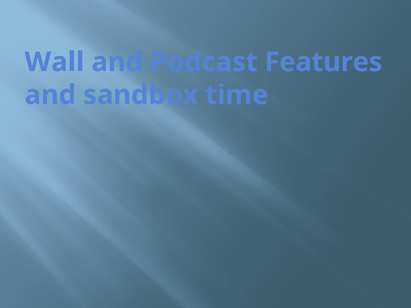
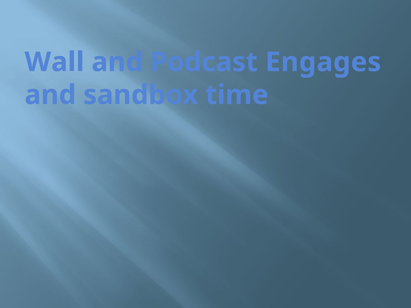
Features: Features -> Engages (323, 62)
